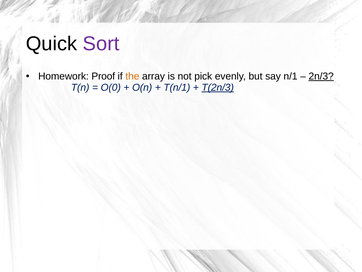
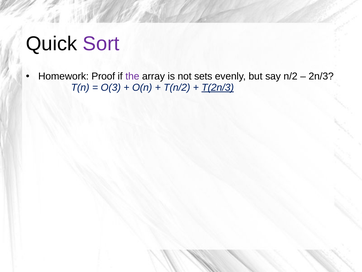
the colour: orange -> purple (132, 76)
pick: pick -> sets (203, 76)
n/1: n/1 -> n/2 (291, 76)
2n/3 underline: present -> none (321, 76)
O(0: O(0 -> O(3 (111, 87)
T(n/1: T(n/1 -> T(n/2 (177, 87)
